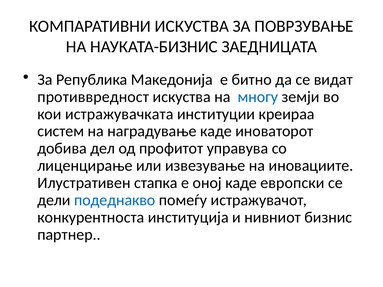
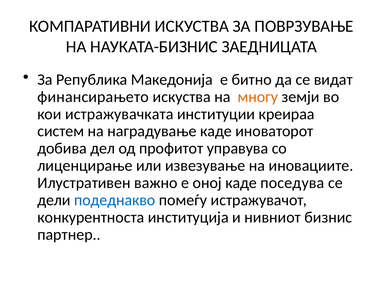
противвредност: противвредност -> финансирањето (93, 97)
многу colour: blue -> orange (258, 97)
стапка: стапка -> важно (156, 183)
европски: европски -> поседува (292, 183)
